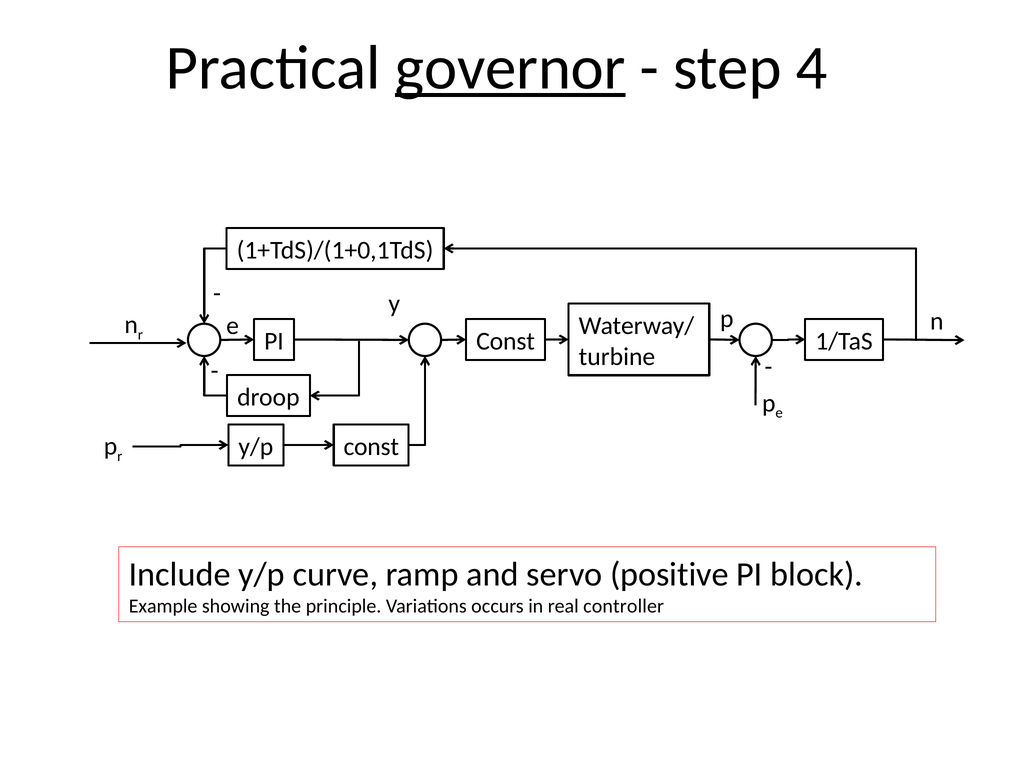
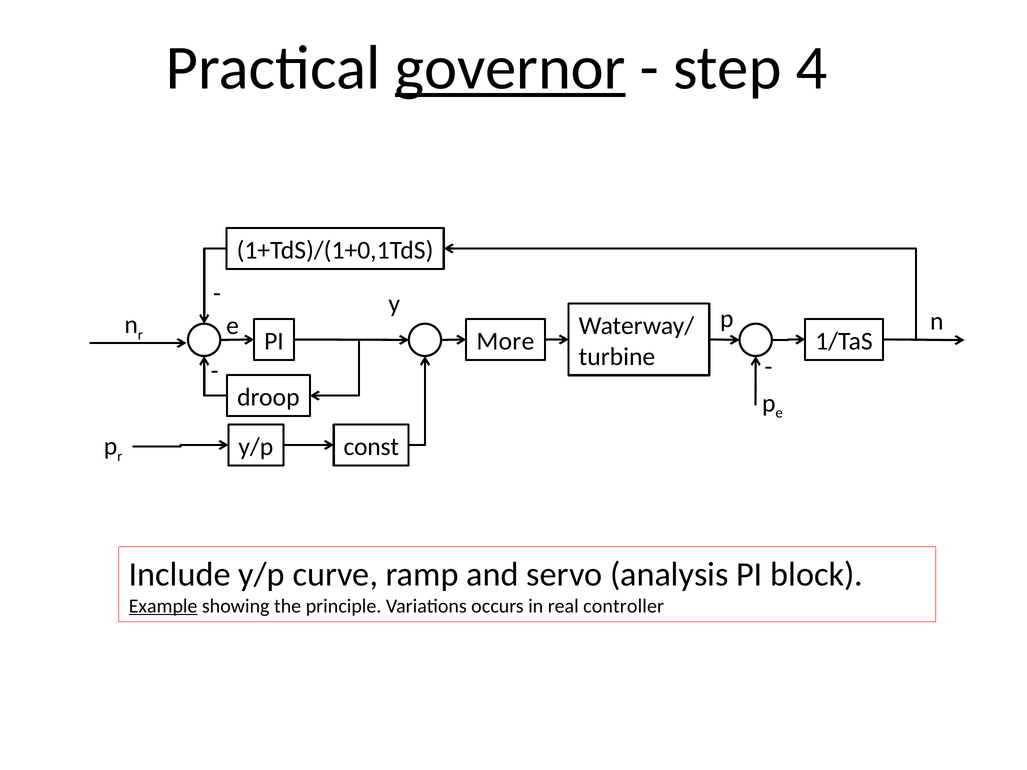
Const: Const -> More (505, 341)
positive: positive -> analysis (669, 575)
Example underline: none -> present (163, 606)
